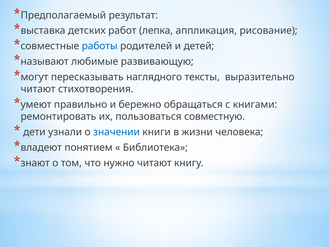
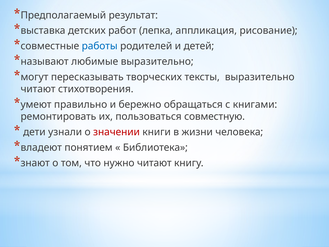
любимые развивающую: развивающую -> выразительно (157, 61)
наглядного: наглядного -> творческих (154, 77)
значении colour: blue -> red (116, 132)
